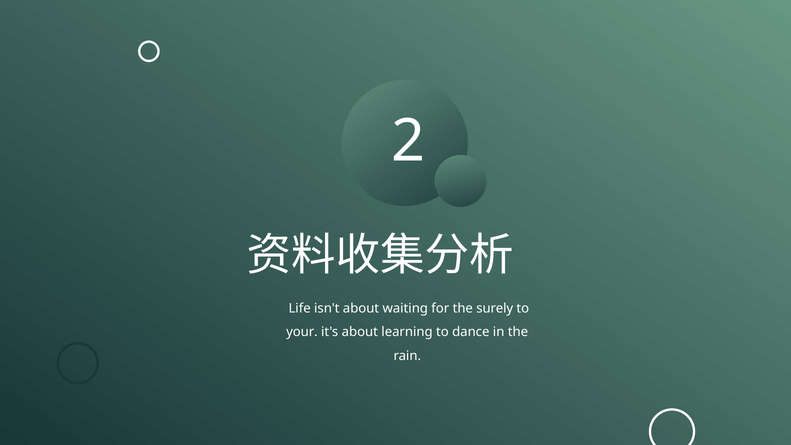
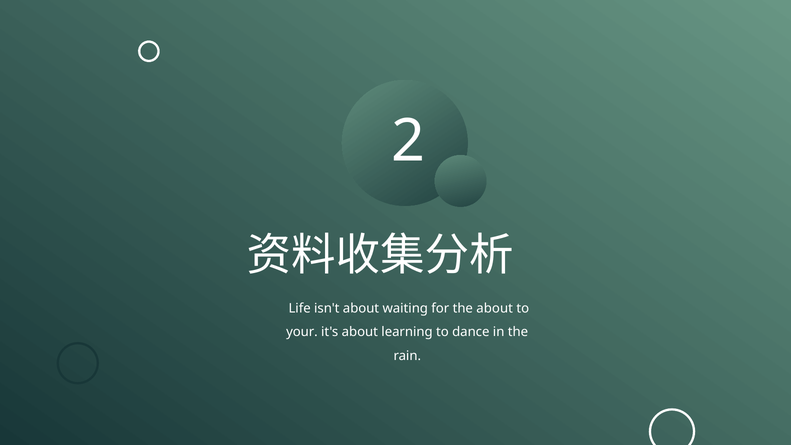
the surely: surely -> about (495, 308)
